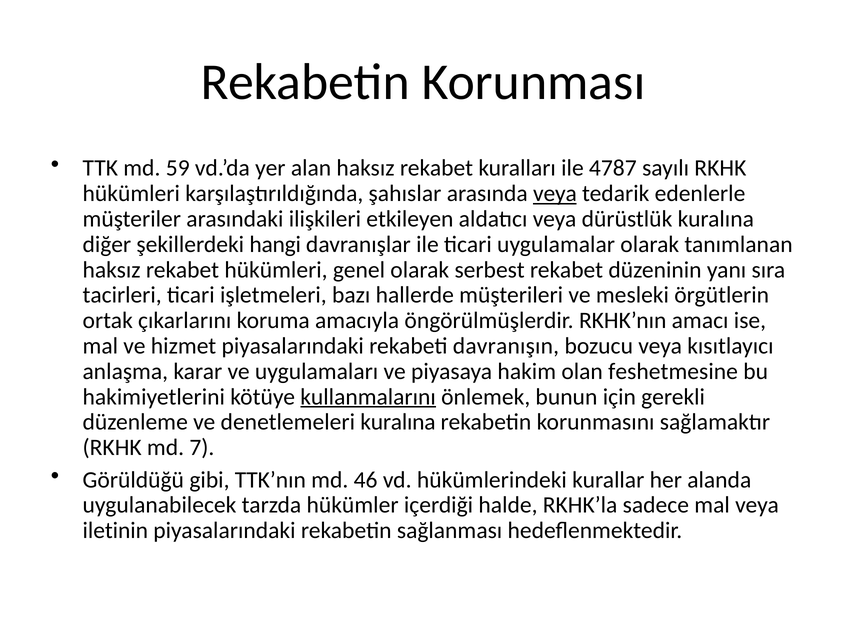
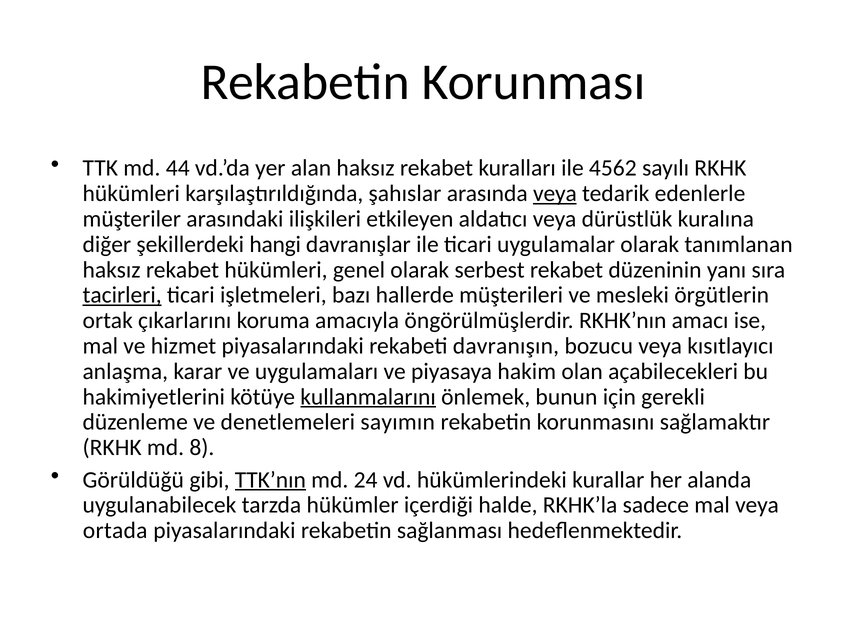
59: 59 -> 44 (178, 168)
4787: 4787 -> 4562 (613, 168)
tacirleri underline: none -> present (122, 295)
feshetmesine: feshetmesine -> açabilecekleri (673, 372)
denetlemeleri kuralına: kuralına -> sayımın (398, 422)
7: 7 -> 8 (202, 448)
TTK’nın underline: none -> present (270, 480)
46: 46 -> 24 (366, 480)
iletinin: iletinin -> ortada (115, 531)
